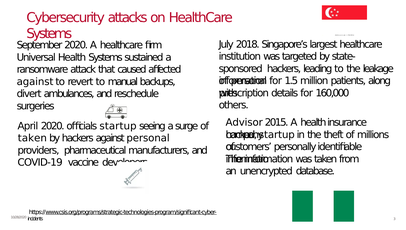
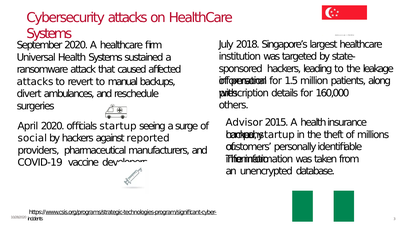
against: against -> attacks (35, 82)
taken: taken -> social (32, 138)
against personal: personal -> reported (148, 138)
